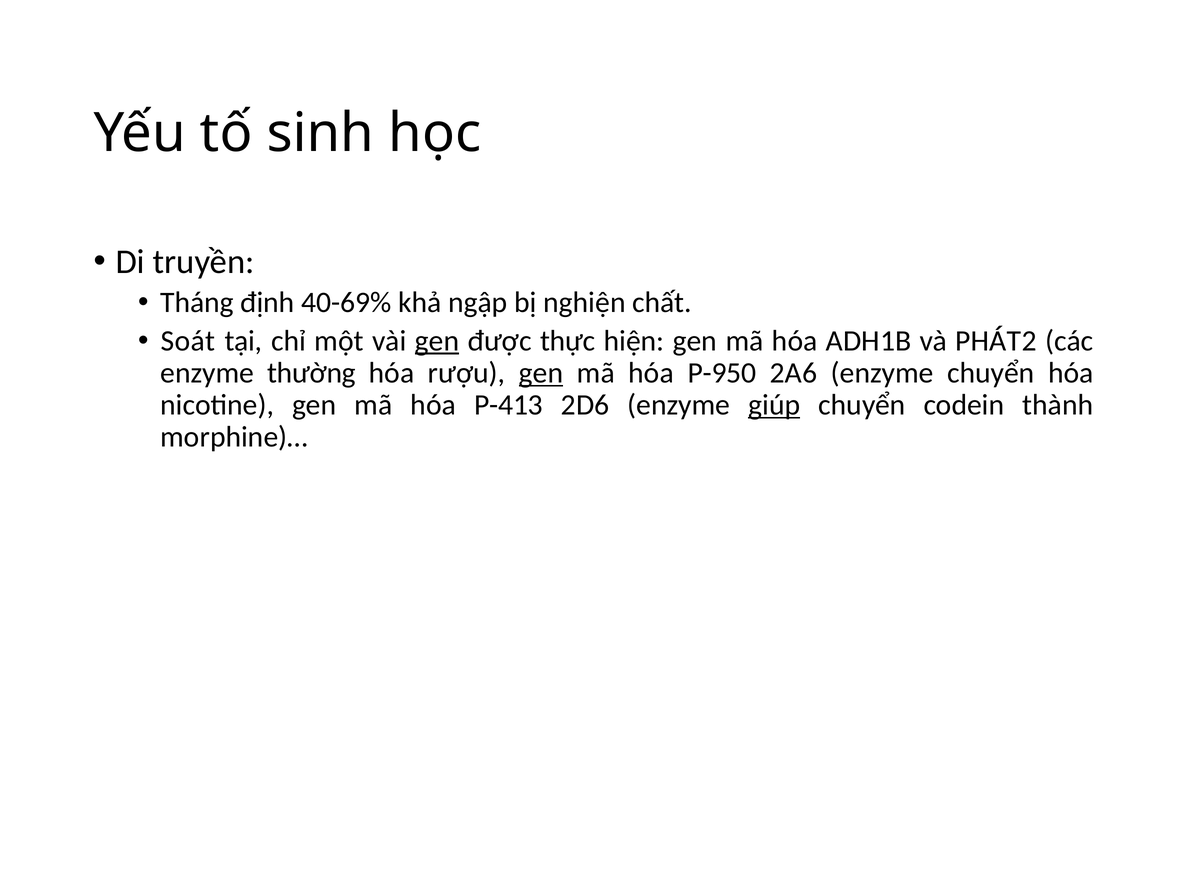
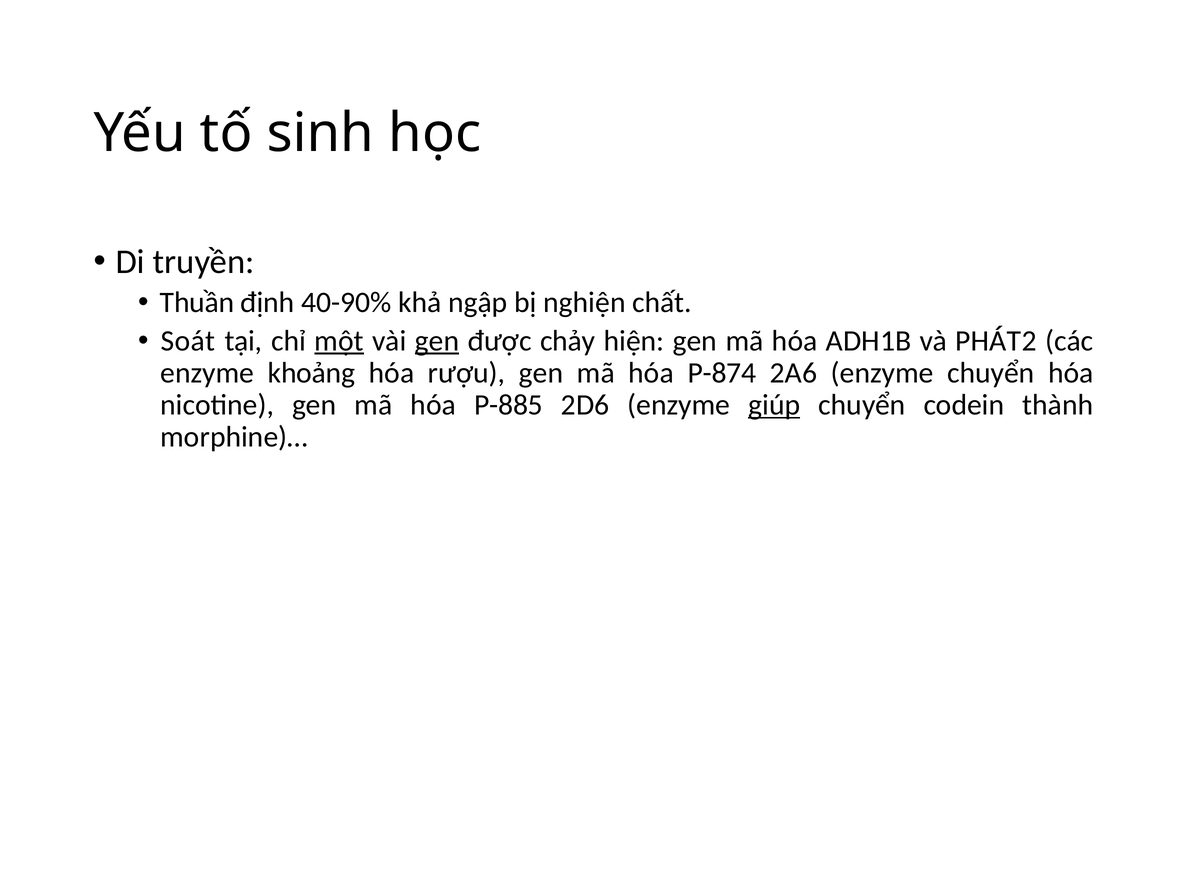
Tháng: Tháng -> Thuần (197, 303)
40-69%: 40-69% -> 40-90% (346, 303)
một underline: none -> present (339, 341)
thực: thực -> chảy (568, 341)
thường: thường -> khoảng (311, 373)
gen underline: present -> none (541, 373)
P-950: P-950 -> P-874 (722, 373)
P-413: P-413 -> P-885 (509, 405)
